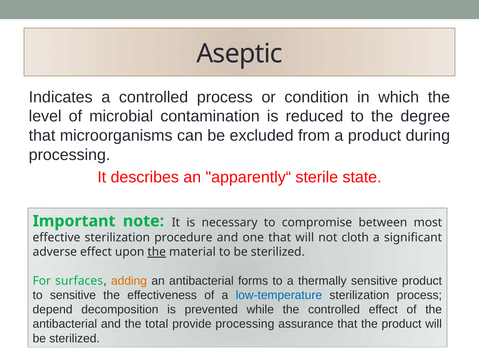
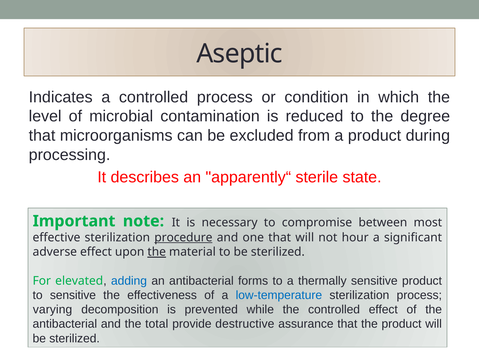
procedure underline: none -> present (183, 237)
cloth: cloth -> hour (355, 237)
surfaces: surfaces -> elevated (79, 280)
adding colour: orange -> blue (129, 280)
depend: depend -> varying (53, 309)
provide processing: processing -> destructive (245, 323)
